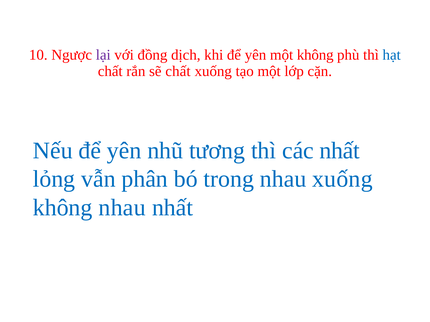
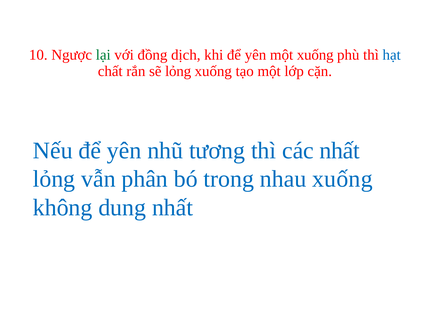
lại colour: purple -> green (103, 55)
một không: không -> xuống (315, 55)
sẽ chất: chất -> lỏng (178, 71)
không nhau: nhau -> dung (122, 208)
